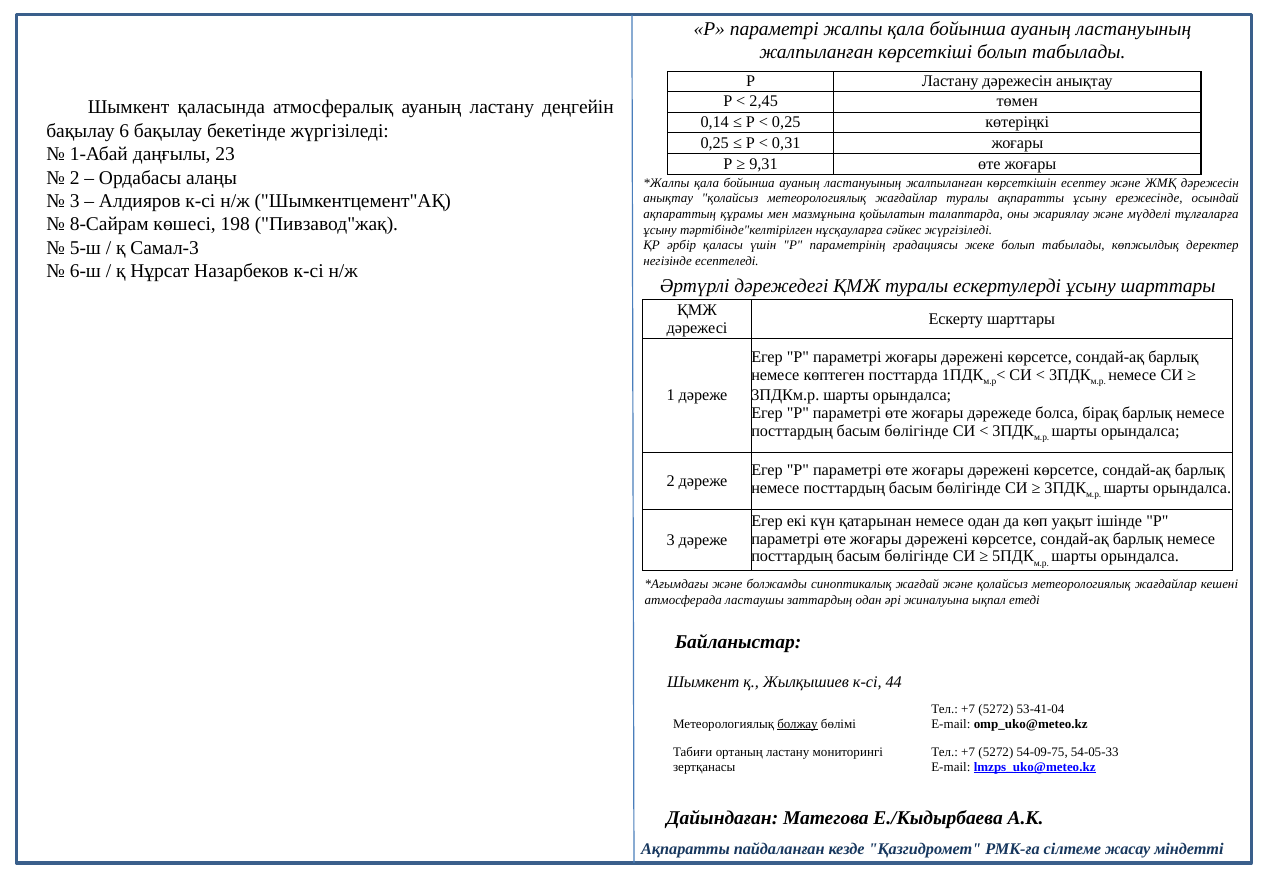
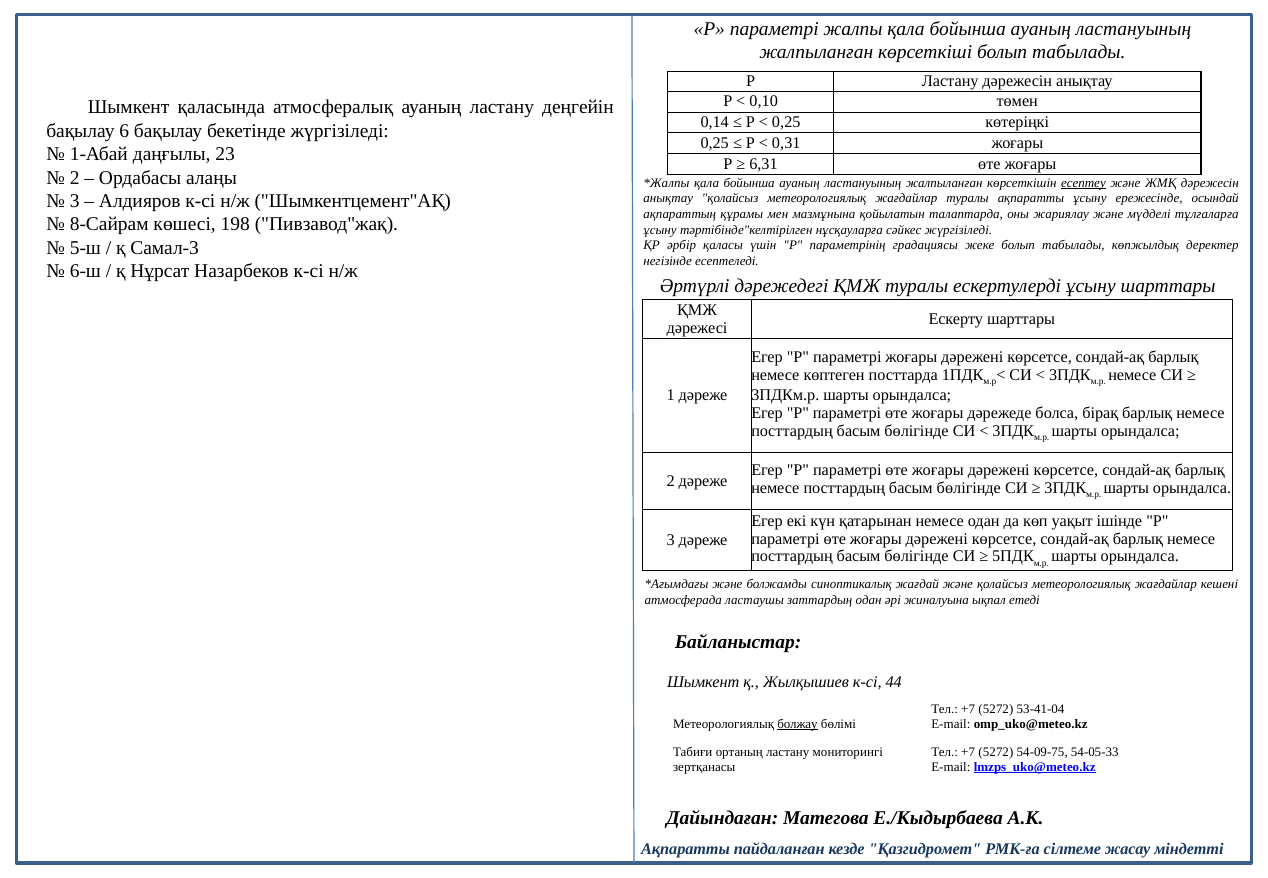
2,45: 2,45 -> 0,10 (764, 101)
9,31: 9,31 -> 6,31 (764, 164)
есептеу underline: none -> present (1083, 183)
